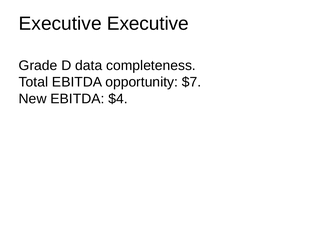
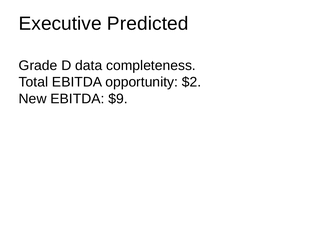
Executive Executive: Executive -> Predicted (148, 24)
$7: $7 -> $2 (192, 82)
$4: $4 -> $9 (118, 99)
